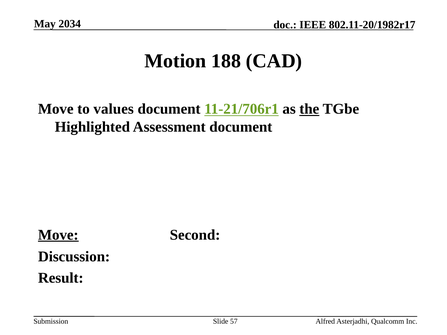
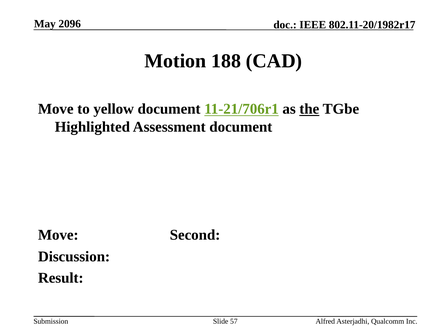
2034: 2034 -> 2096 (70, 24)
values: values -> yellow (114, 109)
Move underline: present -> none (58, 235)
